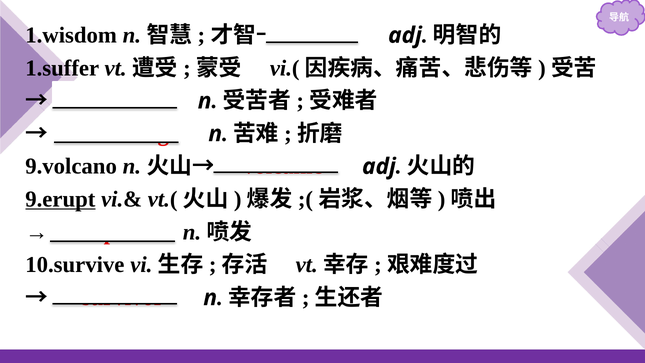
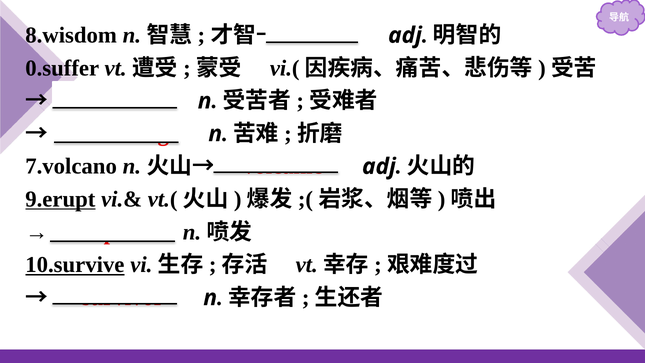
1.wisdom: 1.wisdom -> 8.wisdom (71, 35)
1.suffer: 1.suffer -> 0.suffer (62, 68)
9.volcano: 9.volcano -> 7.volcano (71, 166)
10.survive underline: none -> present (75, 265)
